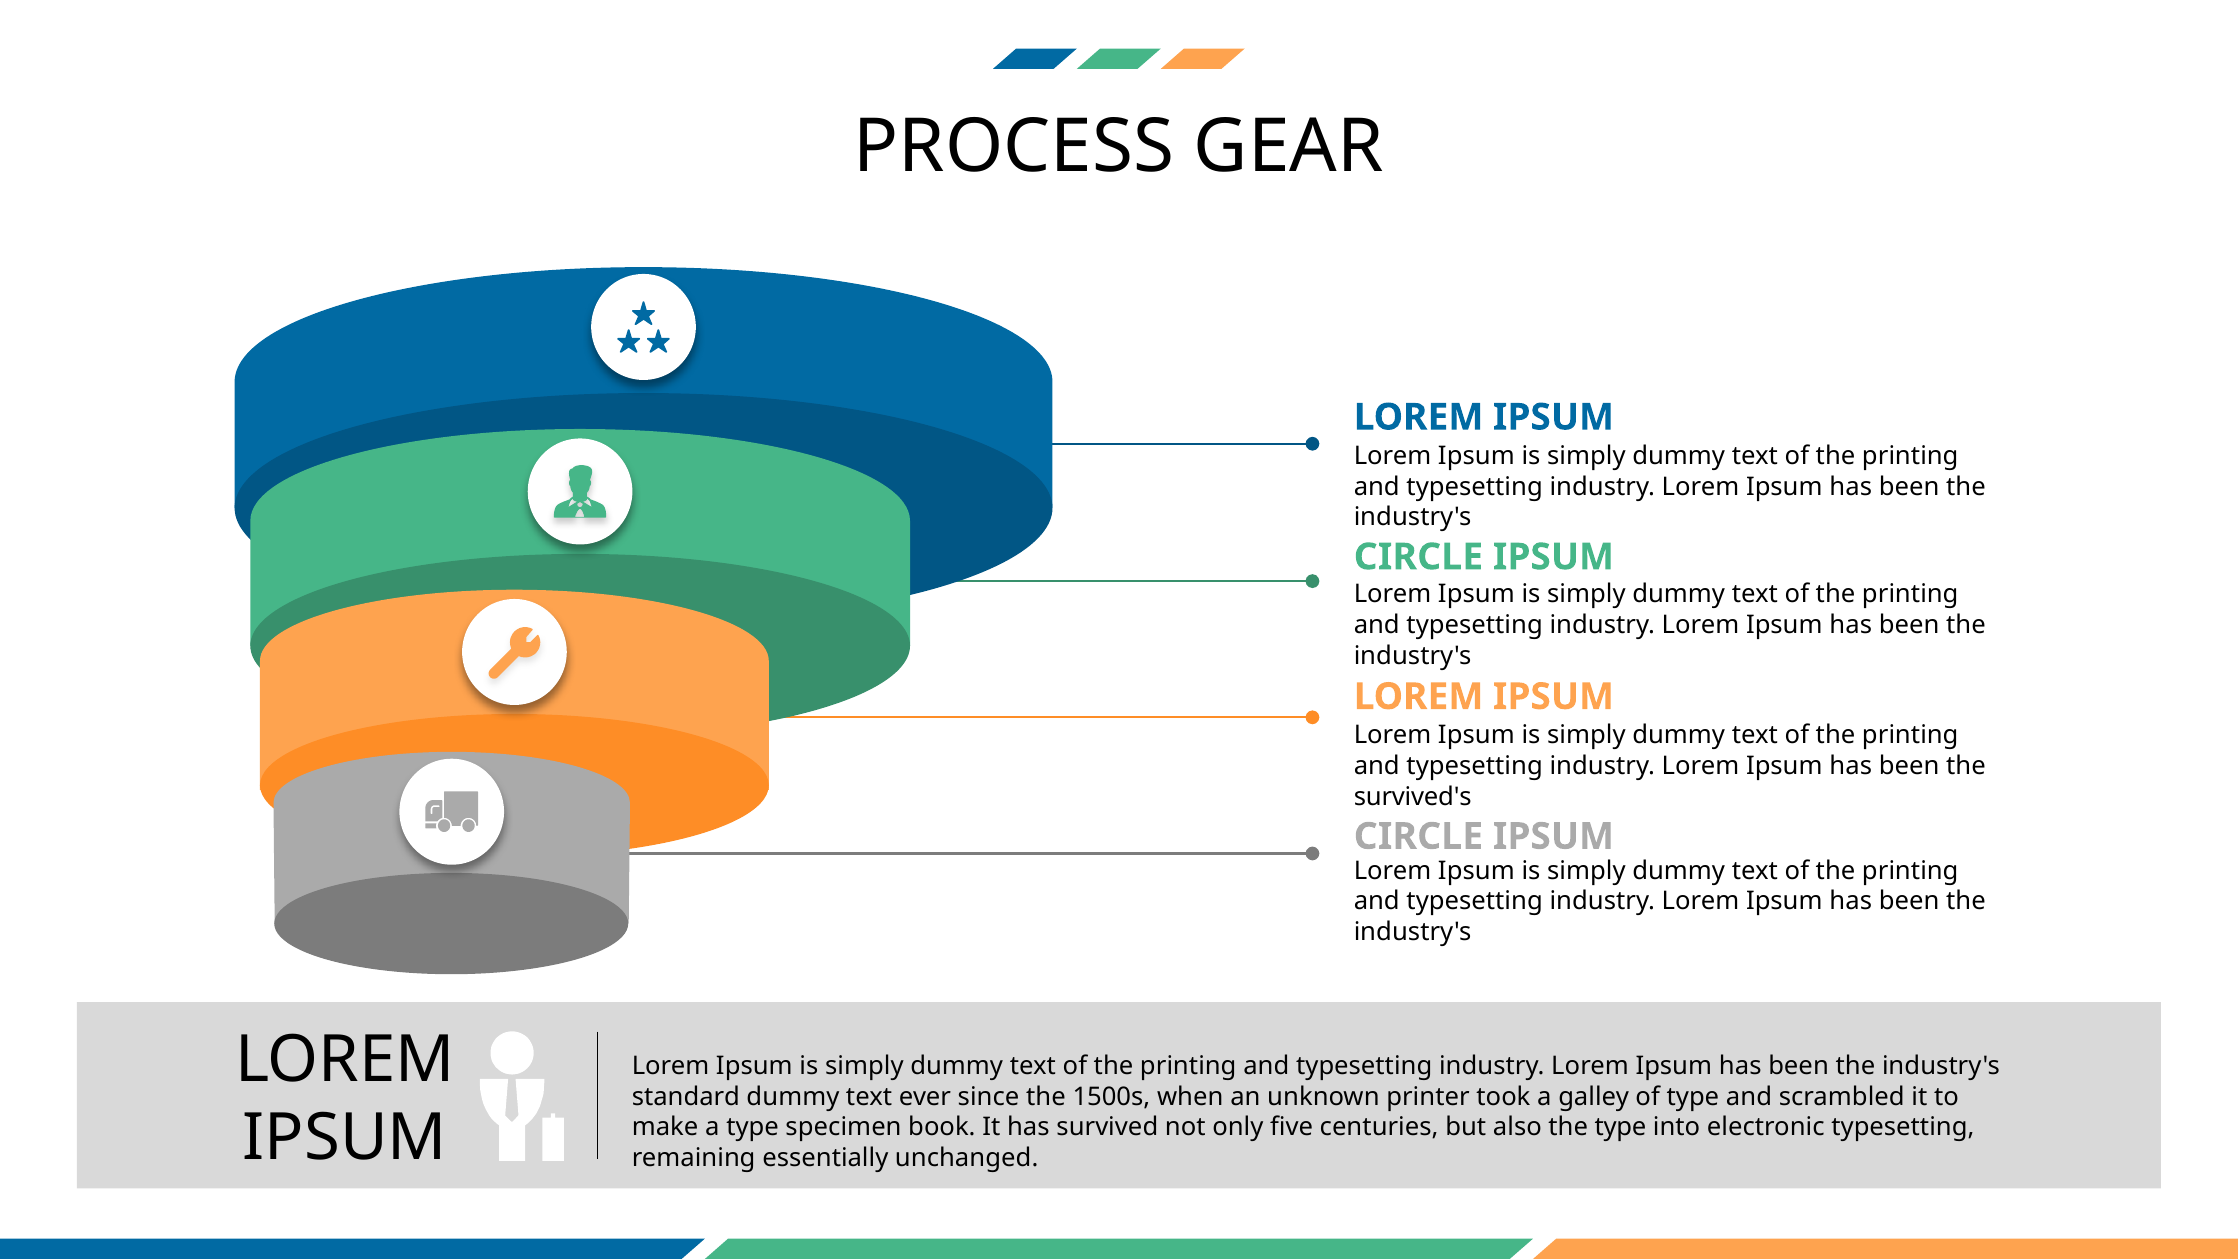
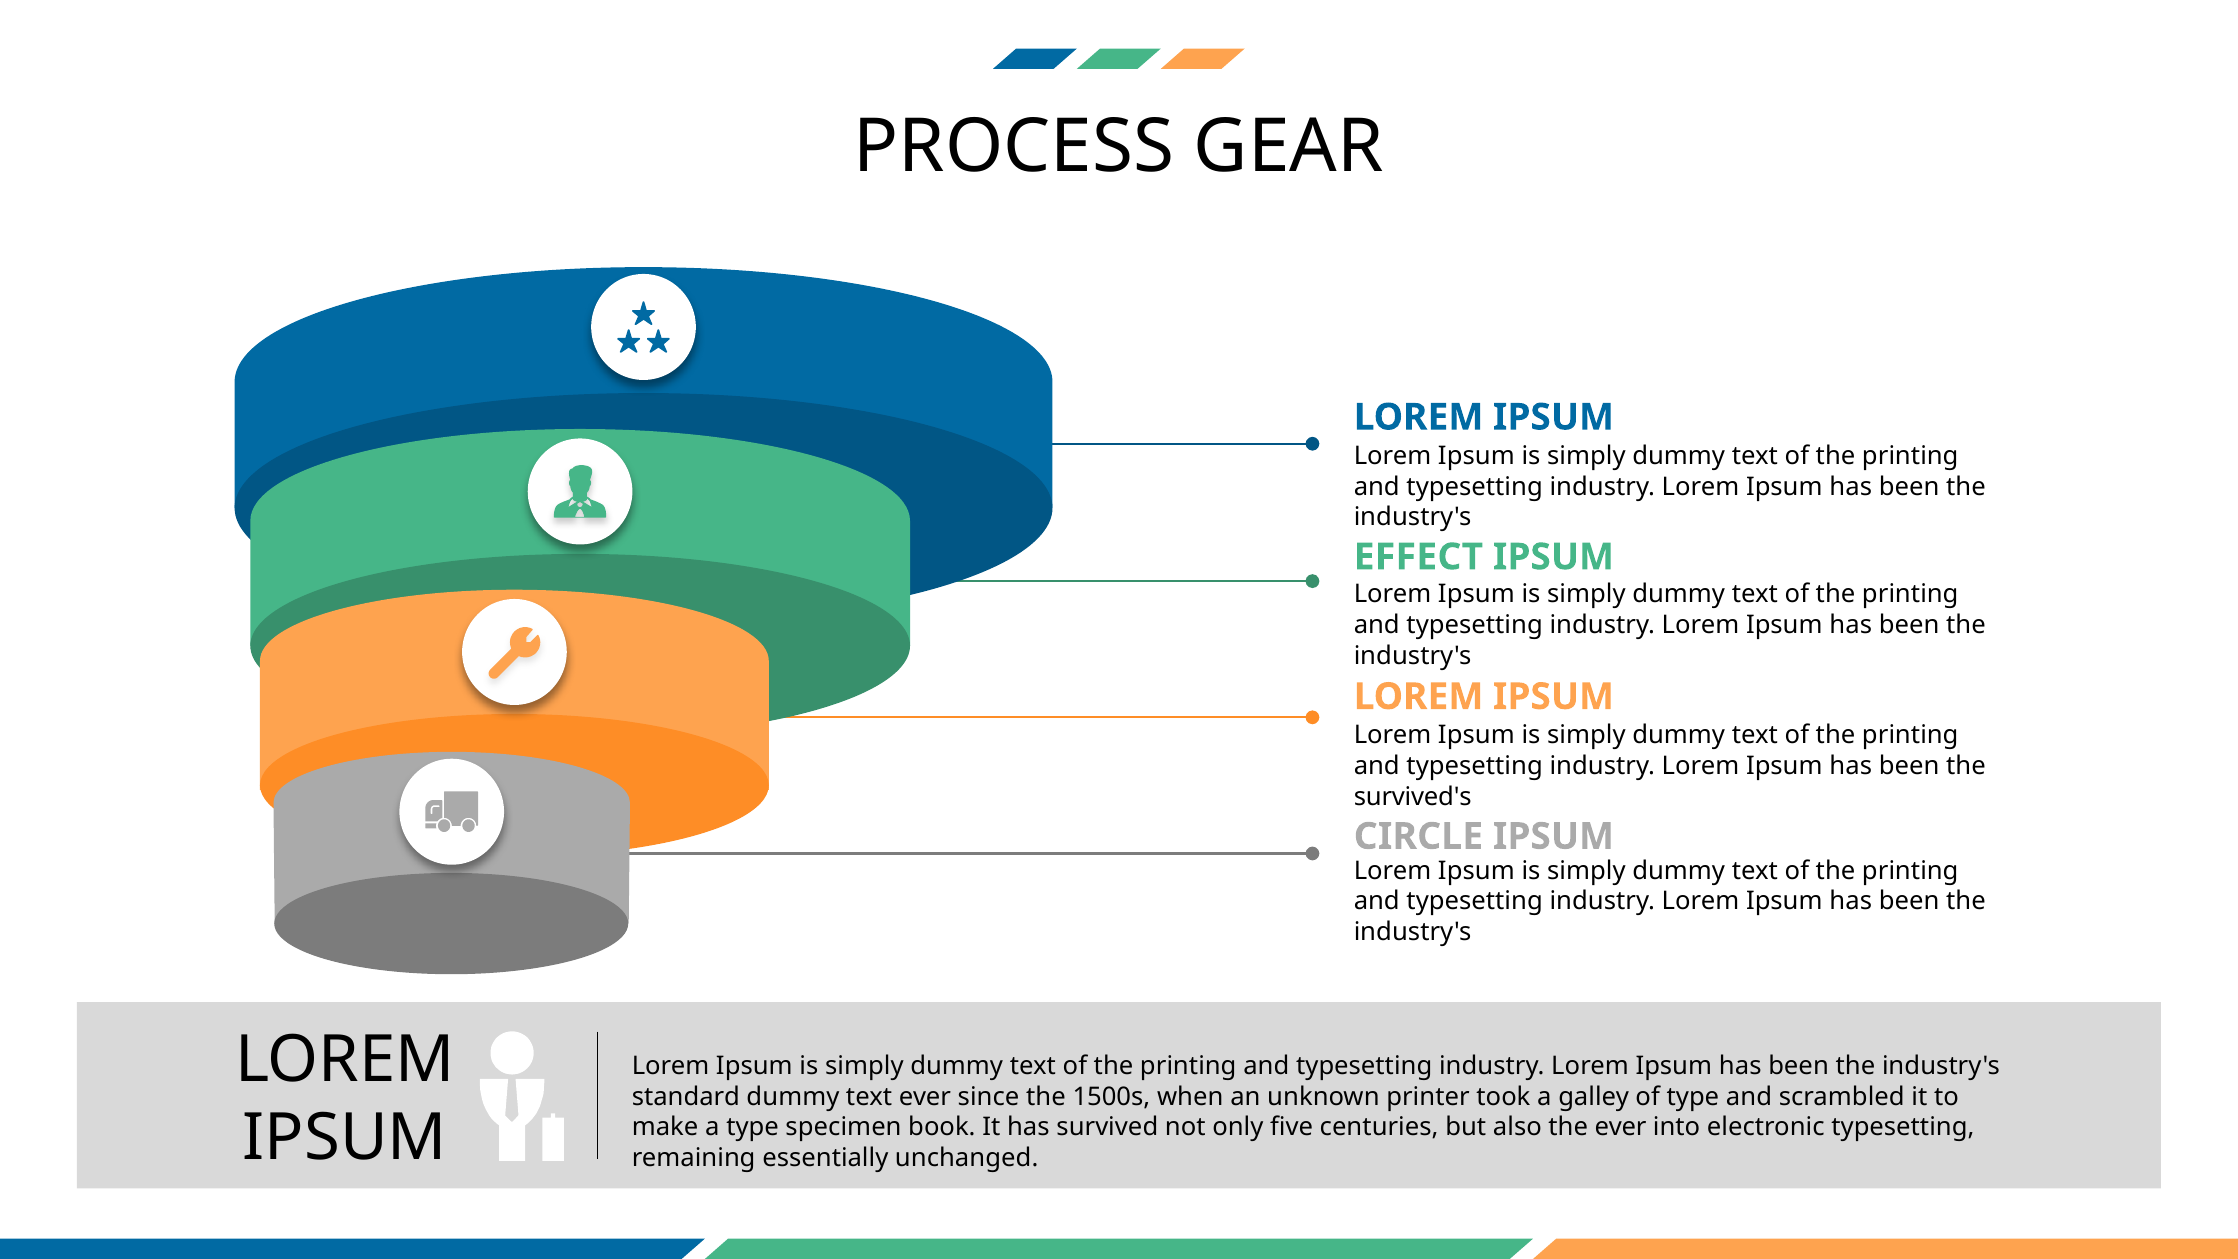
CIRCLE: CIRCLE -> EFFECT (1418, 557)
the type: type -> ever (1621, 1127)
